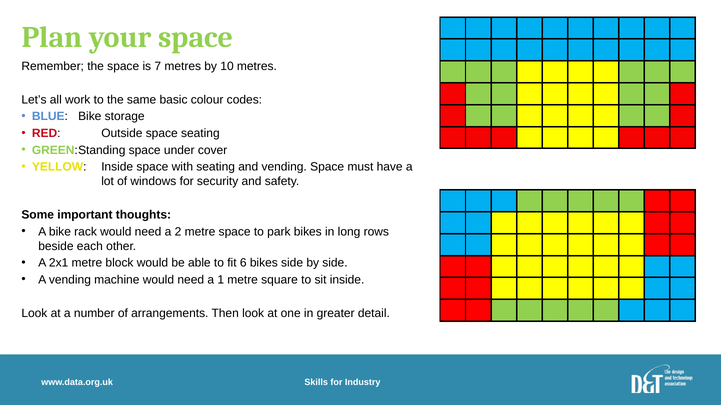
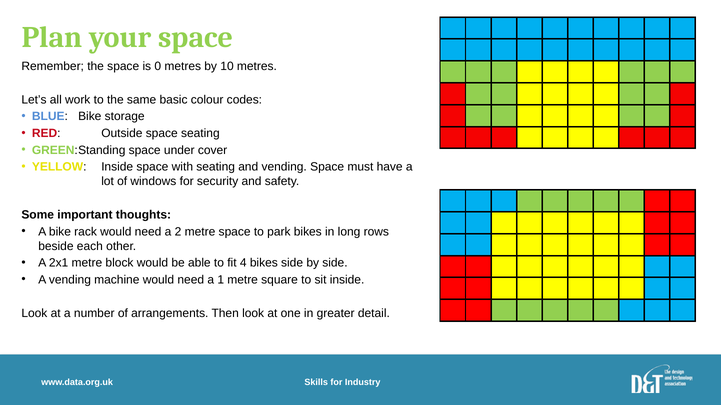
7: 7 -> 0 (158, 66)
6: 6 -> 4 (243, 263)
